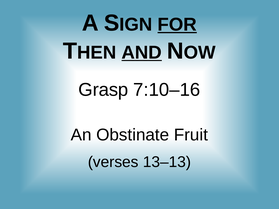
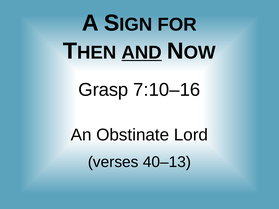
FOR underline: present -> none (177, 25)
Fruit: Fruit -> Lord (191, 135)
13–13: 13–13 -> 40–13 (167, 162)
